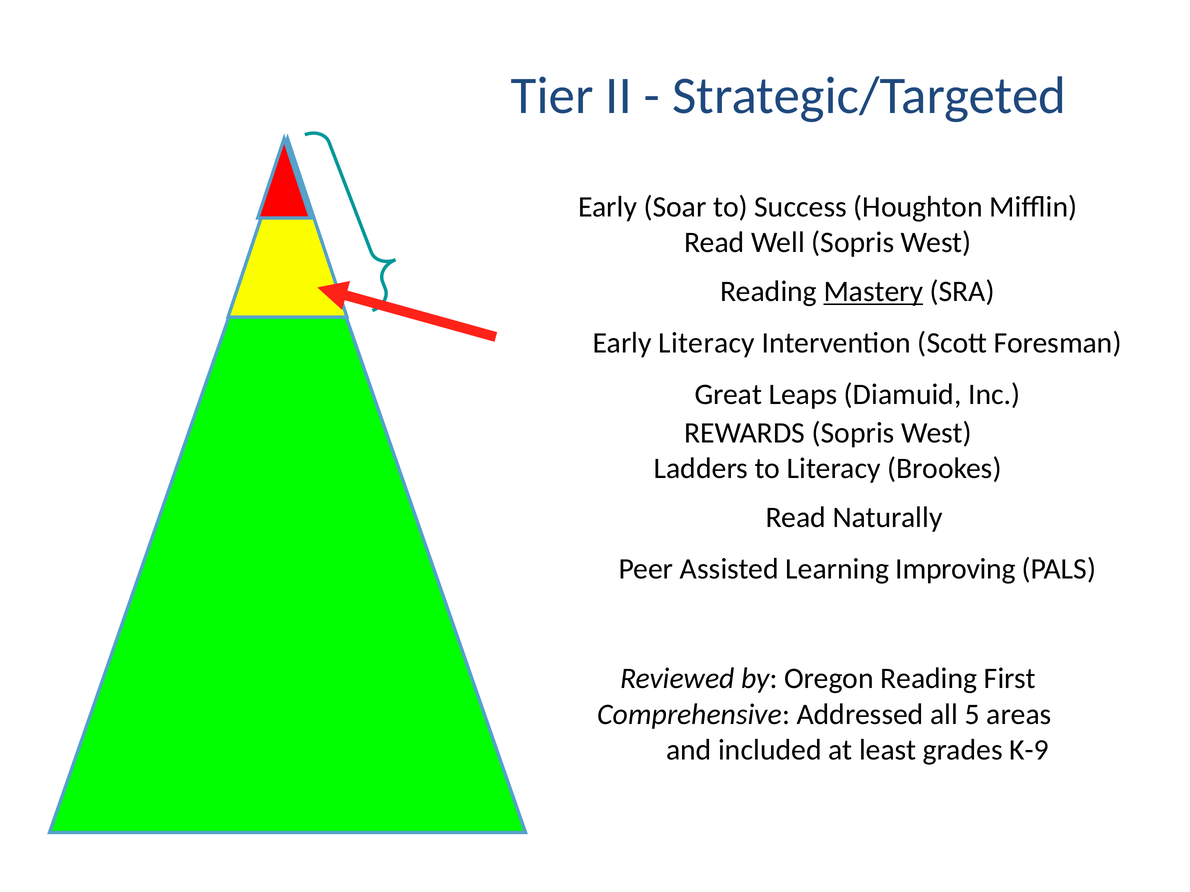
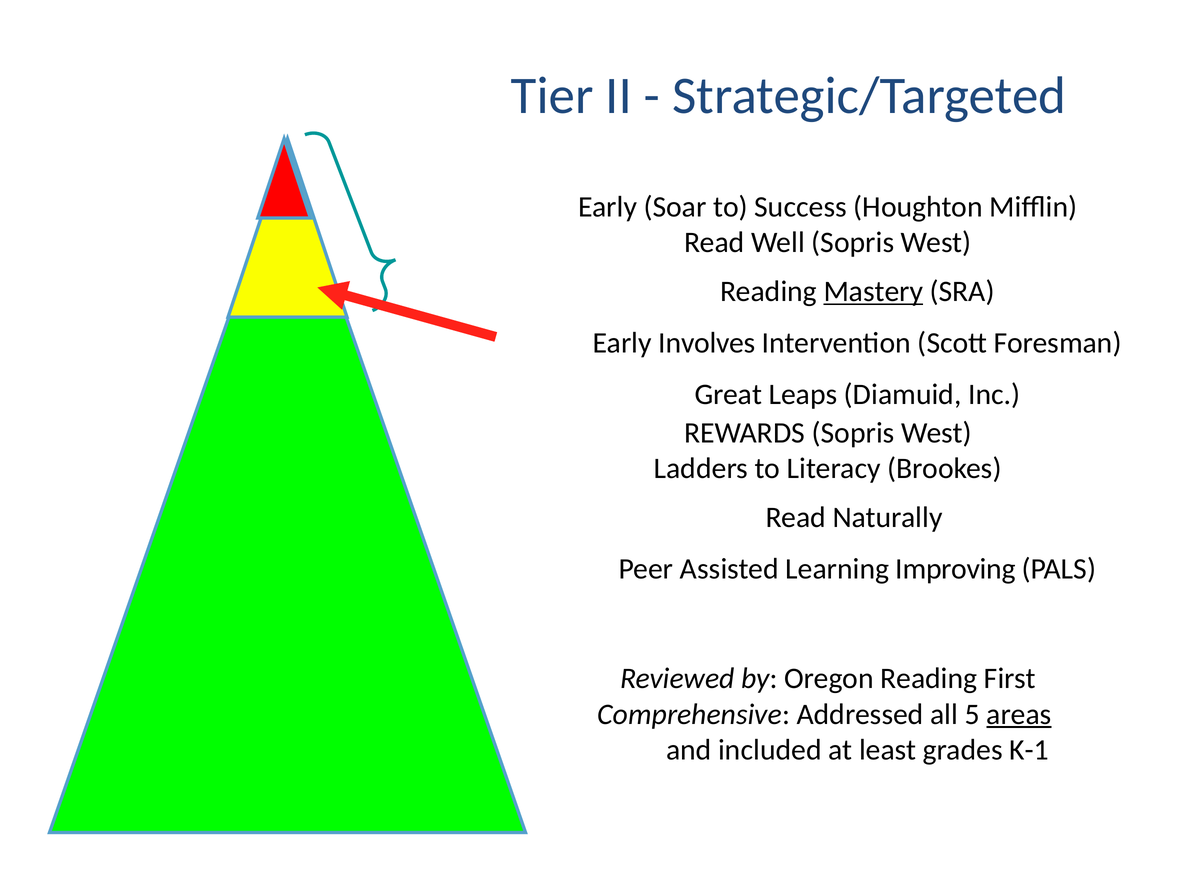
Early Literacy: Literacy -> Involves (707, 343)
areas underline: none -> present (1019, 715)
K-9: K-9 -> K-1 (1029, 750)
